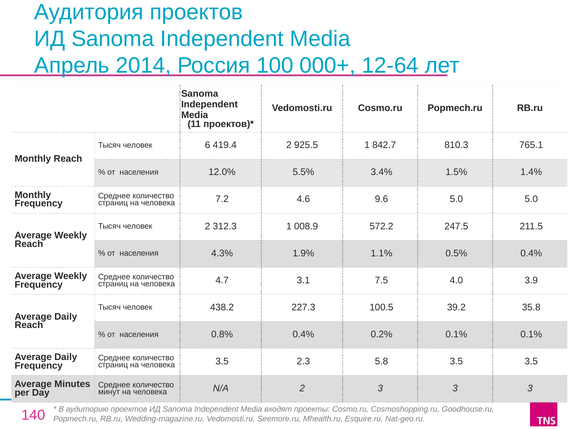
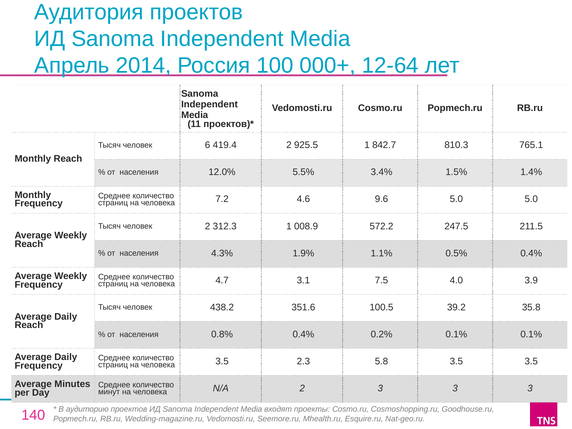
227.3: 227.3 -> 351.6 (303, 307)
